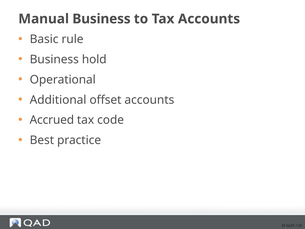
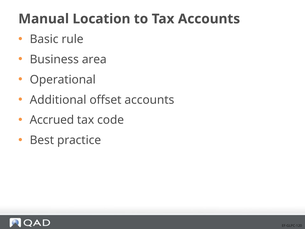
Manual Business: Business -> Location (101, 19)
hold: hold -> area (94, 59)
